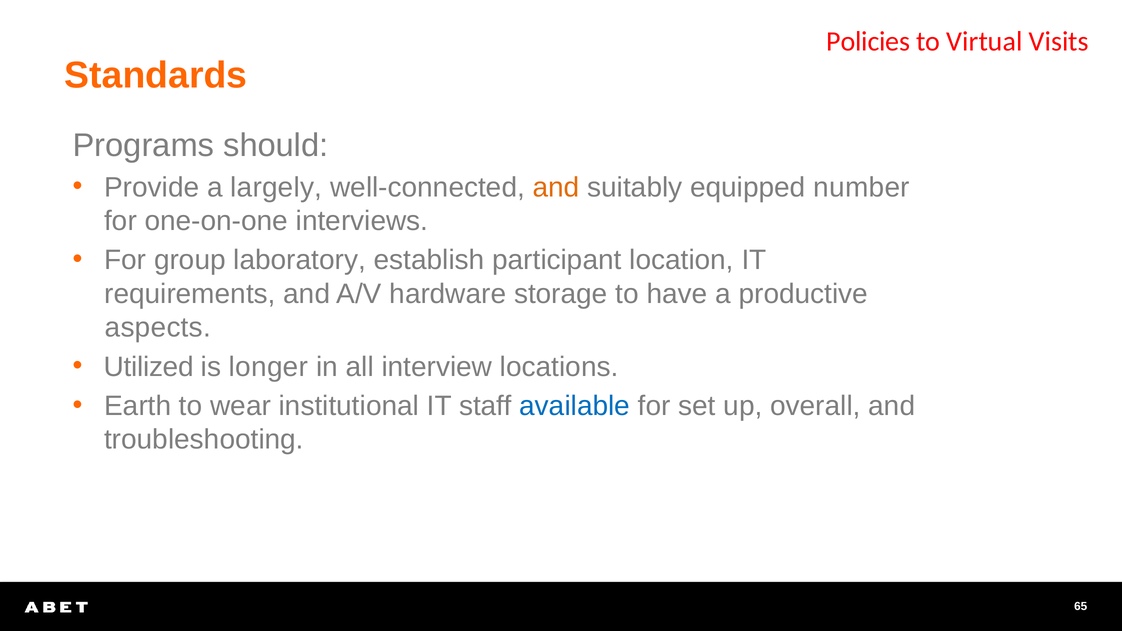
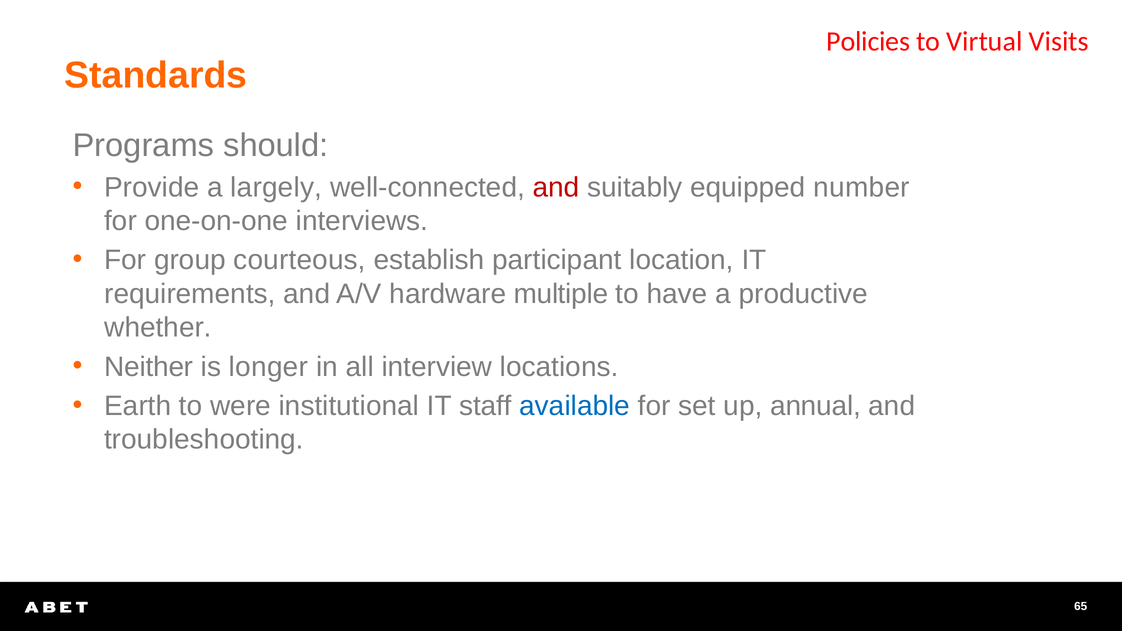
and colour: orange -> red (556, 187)
laboratory: laboratory -> courteous (300, 260)
storage: storage -> multiple (561, 294)
aspects: aspects -> whether (158, 328)
Utilized: Utilized -> Neither (149, 367)
wear: wear -> were (241, 406)
overall: overall -> annual (815, 406)
